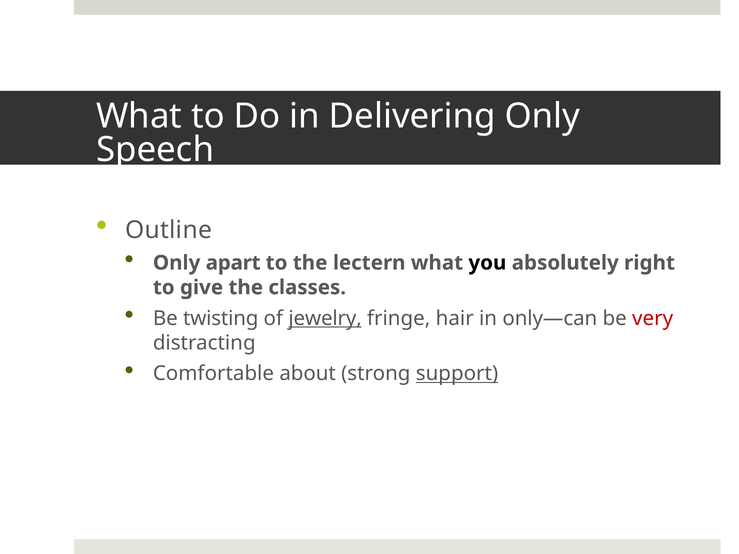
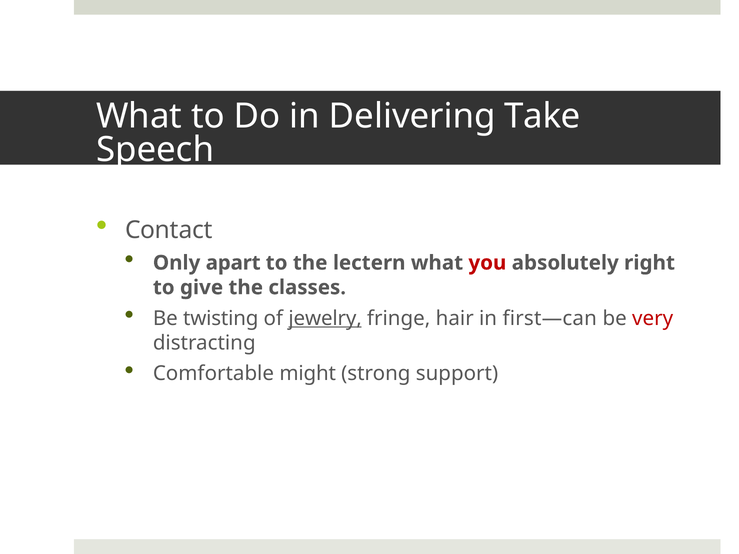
Delivering Only: Only -> Take (542, 116)
Outline: Outline -> Contact (169, 230)
you colour: black -> red (487, 263)
only—can: only—can -> first—can (550, 318)
about: about -> might (308, 374)
support underline: present -> none (457, 374)
